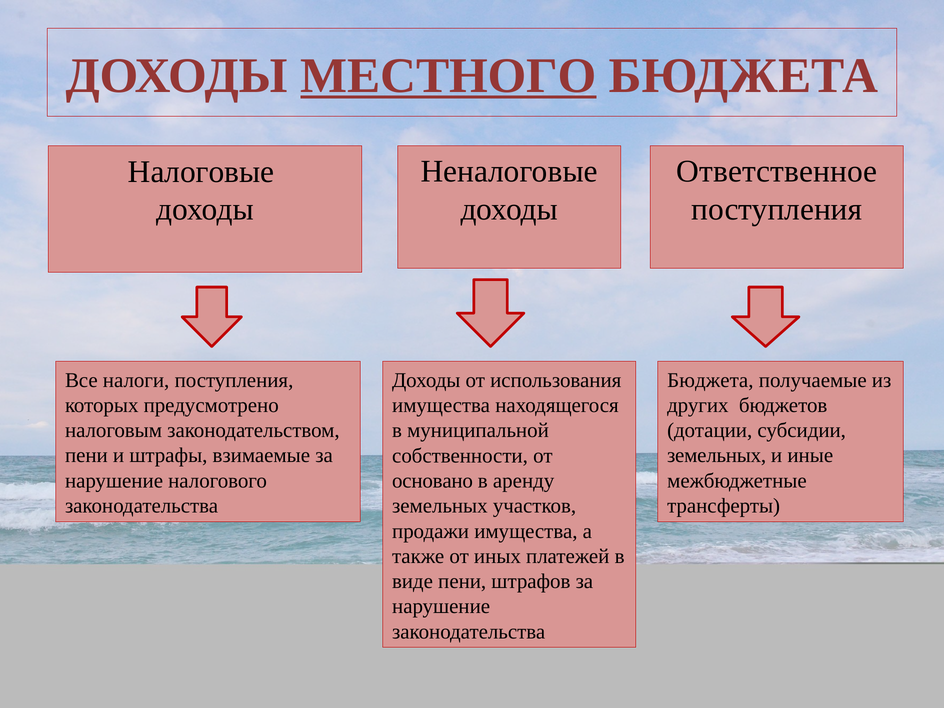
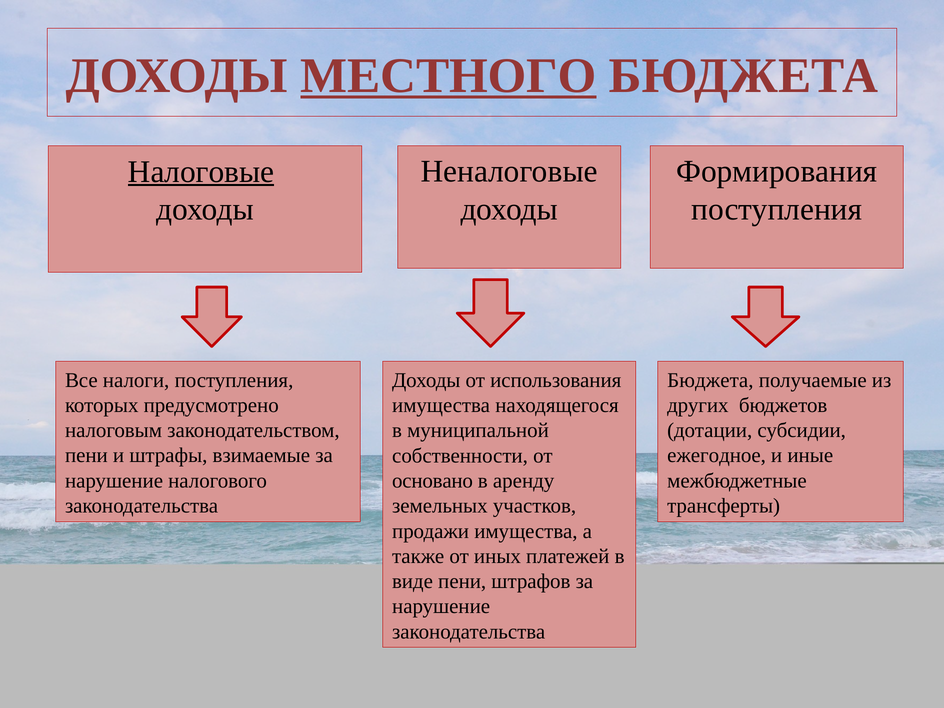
Ответственное: Ответственное -> Формирования (777, 172)
Налоговые underline: none -> present (201, 172)
земельных: земельных -> ежегодное (717, 456)
